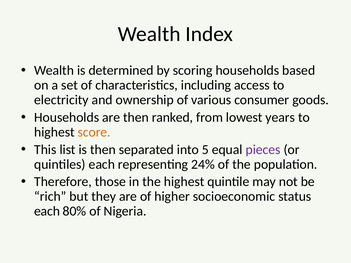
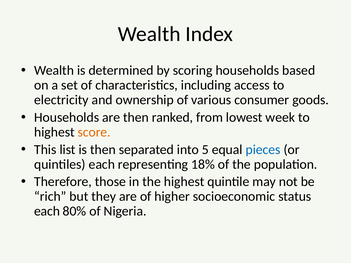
years: years -> week (280, 117)
pieces colour: purple -> blue (263, 150)
24%: 24% -> 18% (203, 164)
